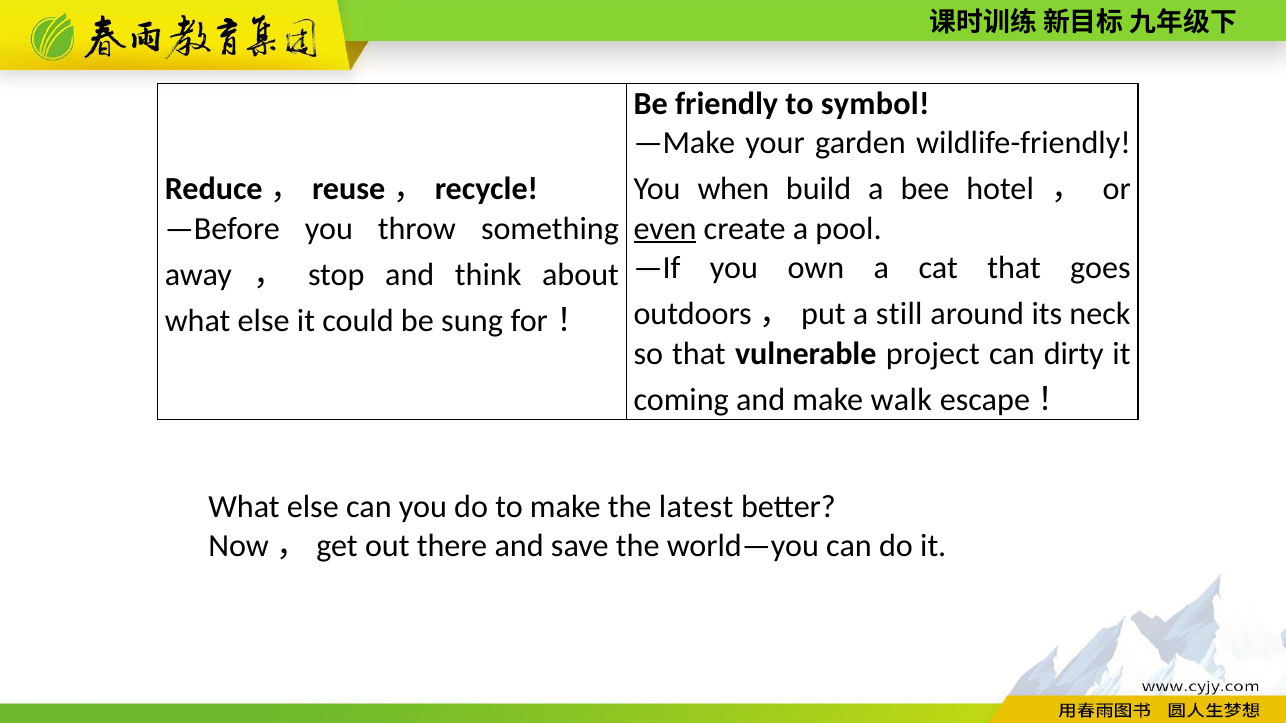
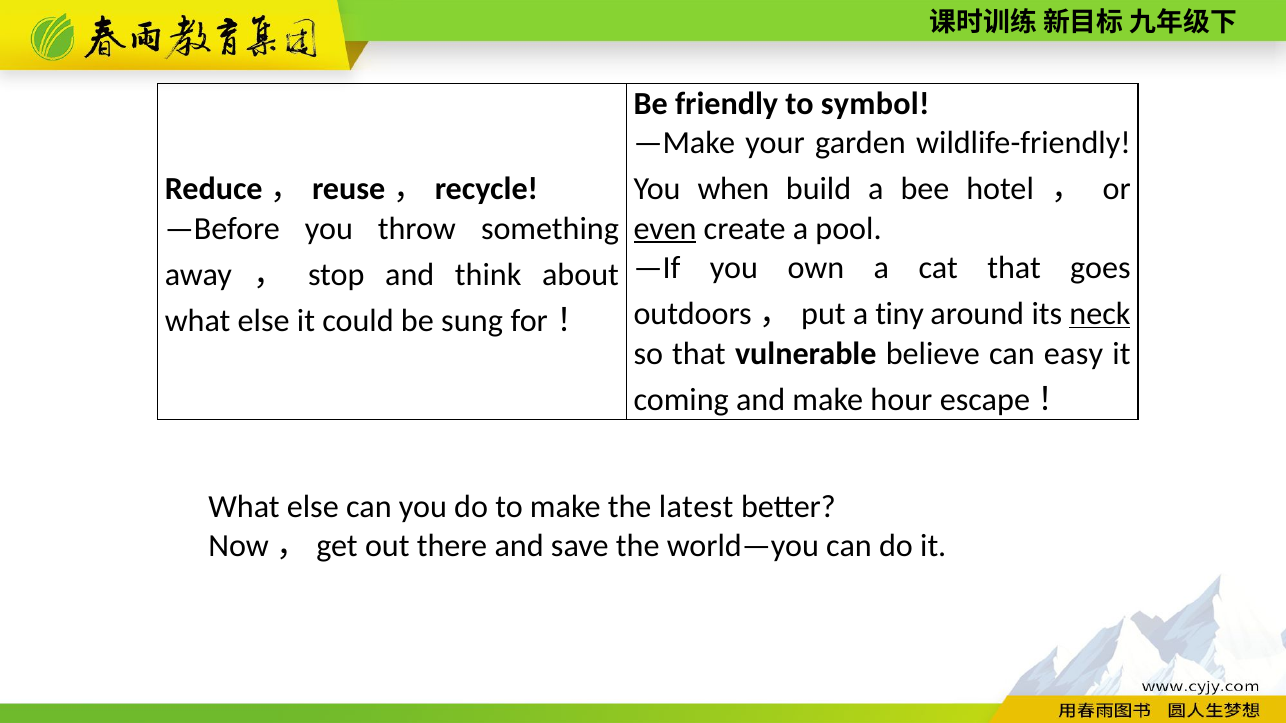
still: still -> tiny (900, 314)
neck underline: none -> present (1100, 314)
project: project -> believe (933, 354)
dirty: dirty -> easy (1074, 354)
walk: walk -> hour (901, 400)
